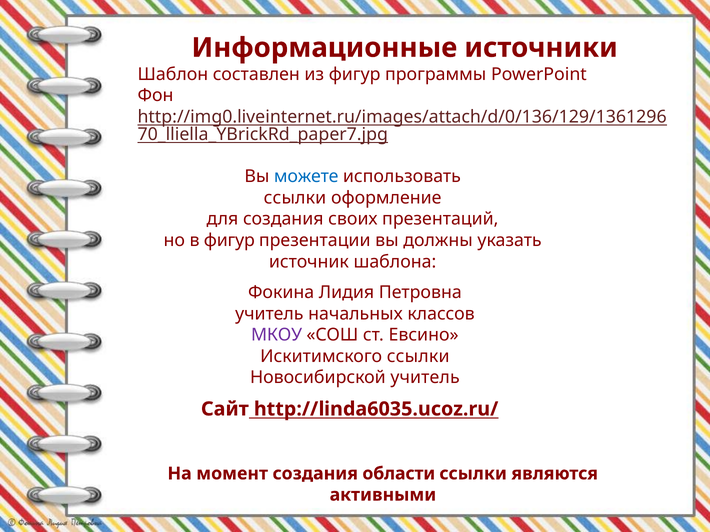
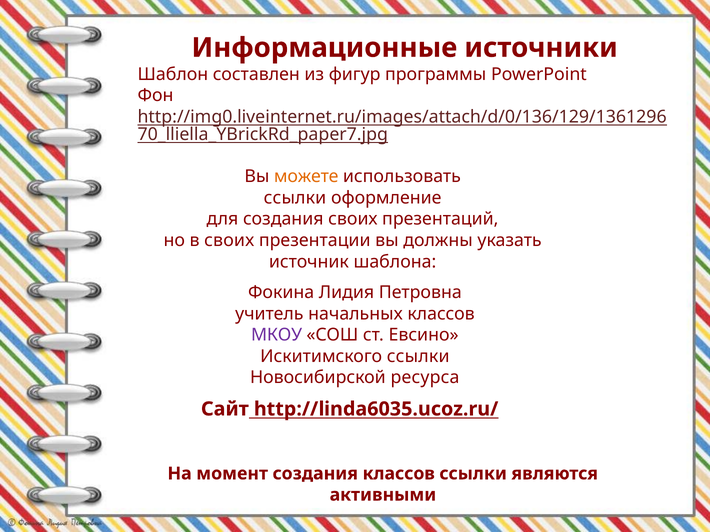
можете colour: blue -> orange (306, 177)
в фигур: фигур -> своих (229, 241)
Новосибирской учитель: учитель -> ресурса (425, 378)
создания области: области -> классов (399, 474)
